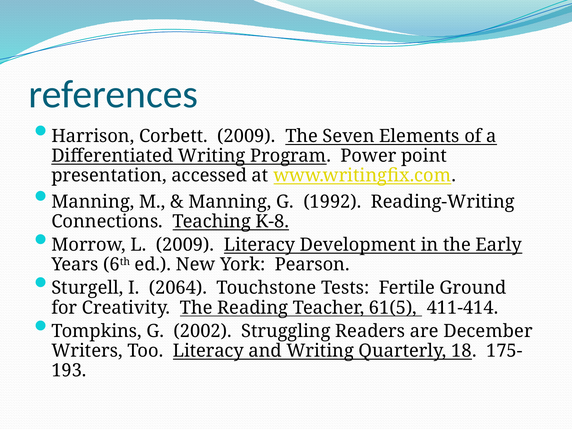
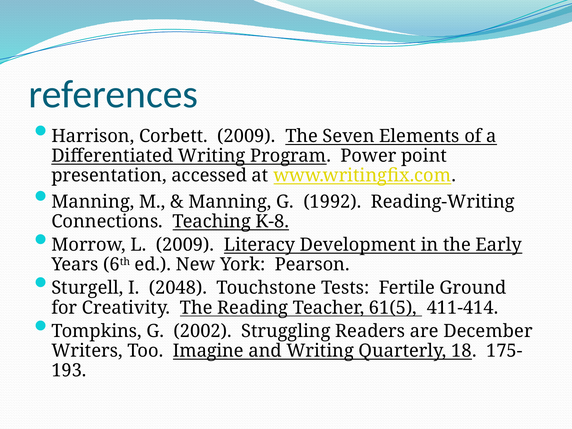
2064: 2064 -> 2048 (178, 288)
Too Literacy: Literacy -> Imagine (208, 351)
